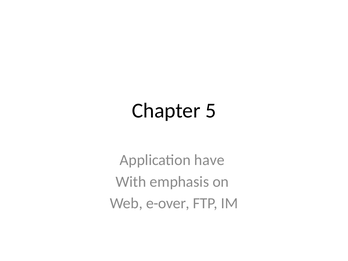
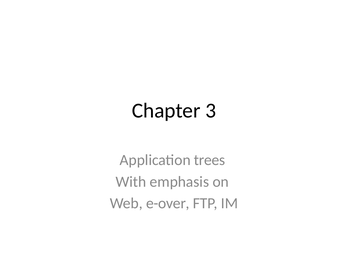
5: 5 -> 3 (211, 111)
have: have -> trees (209, 160)
